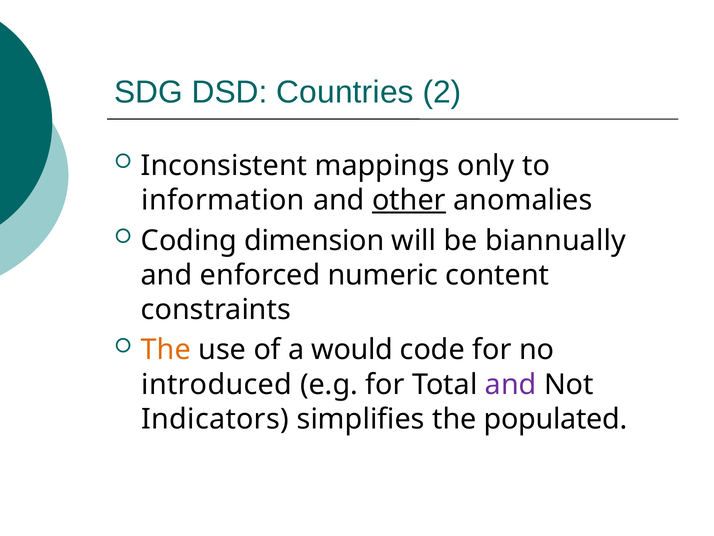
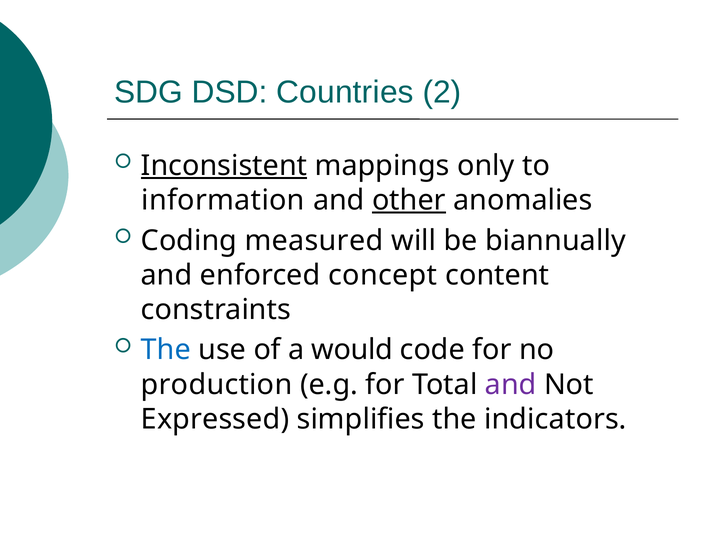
Inconsistent underline: none -> present (224, 166)
dimension: dimension -> measured (314, 240)
numeric: numeric -> concept (383, 275)
The colour: orange -> blue (166, 350)
introduced: introduced -> production (217, 384)
Indicators: Indicators -> Expressed (215, 419)
populated: populated -> indicators (555, 419)
